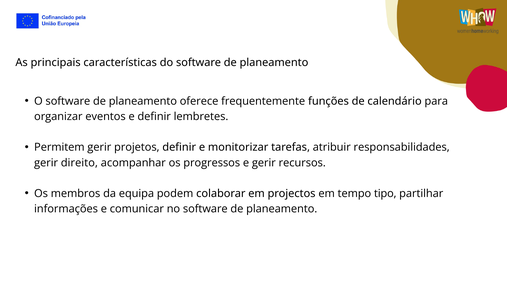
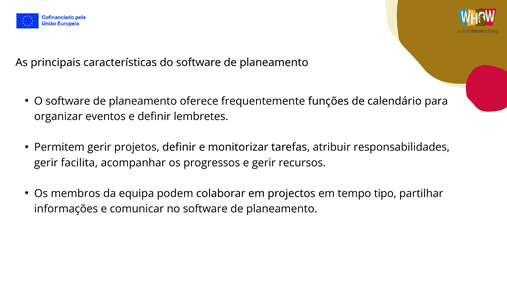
direito: direito -> facilita (79, 163)
